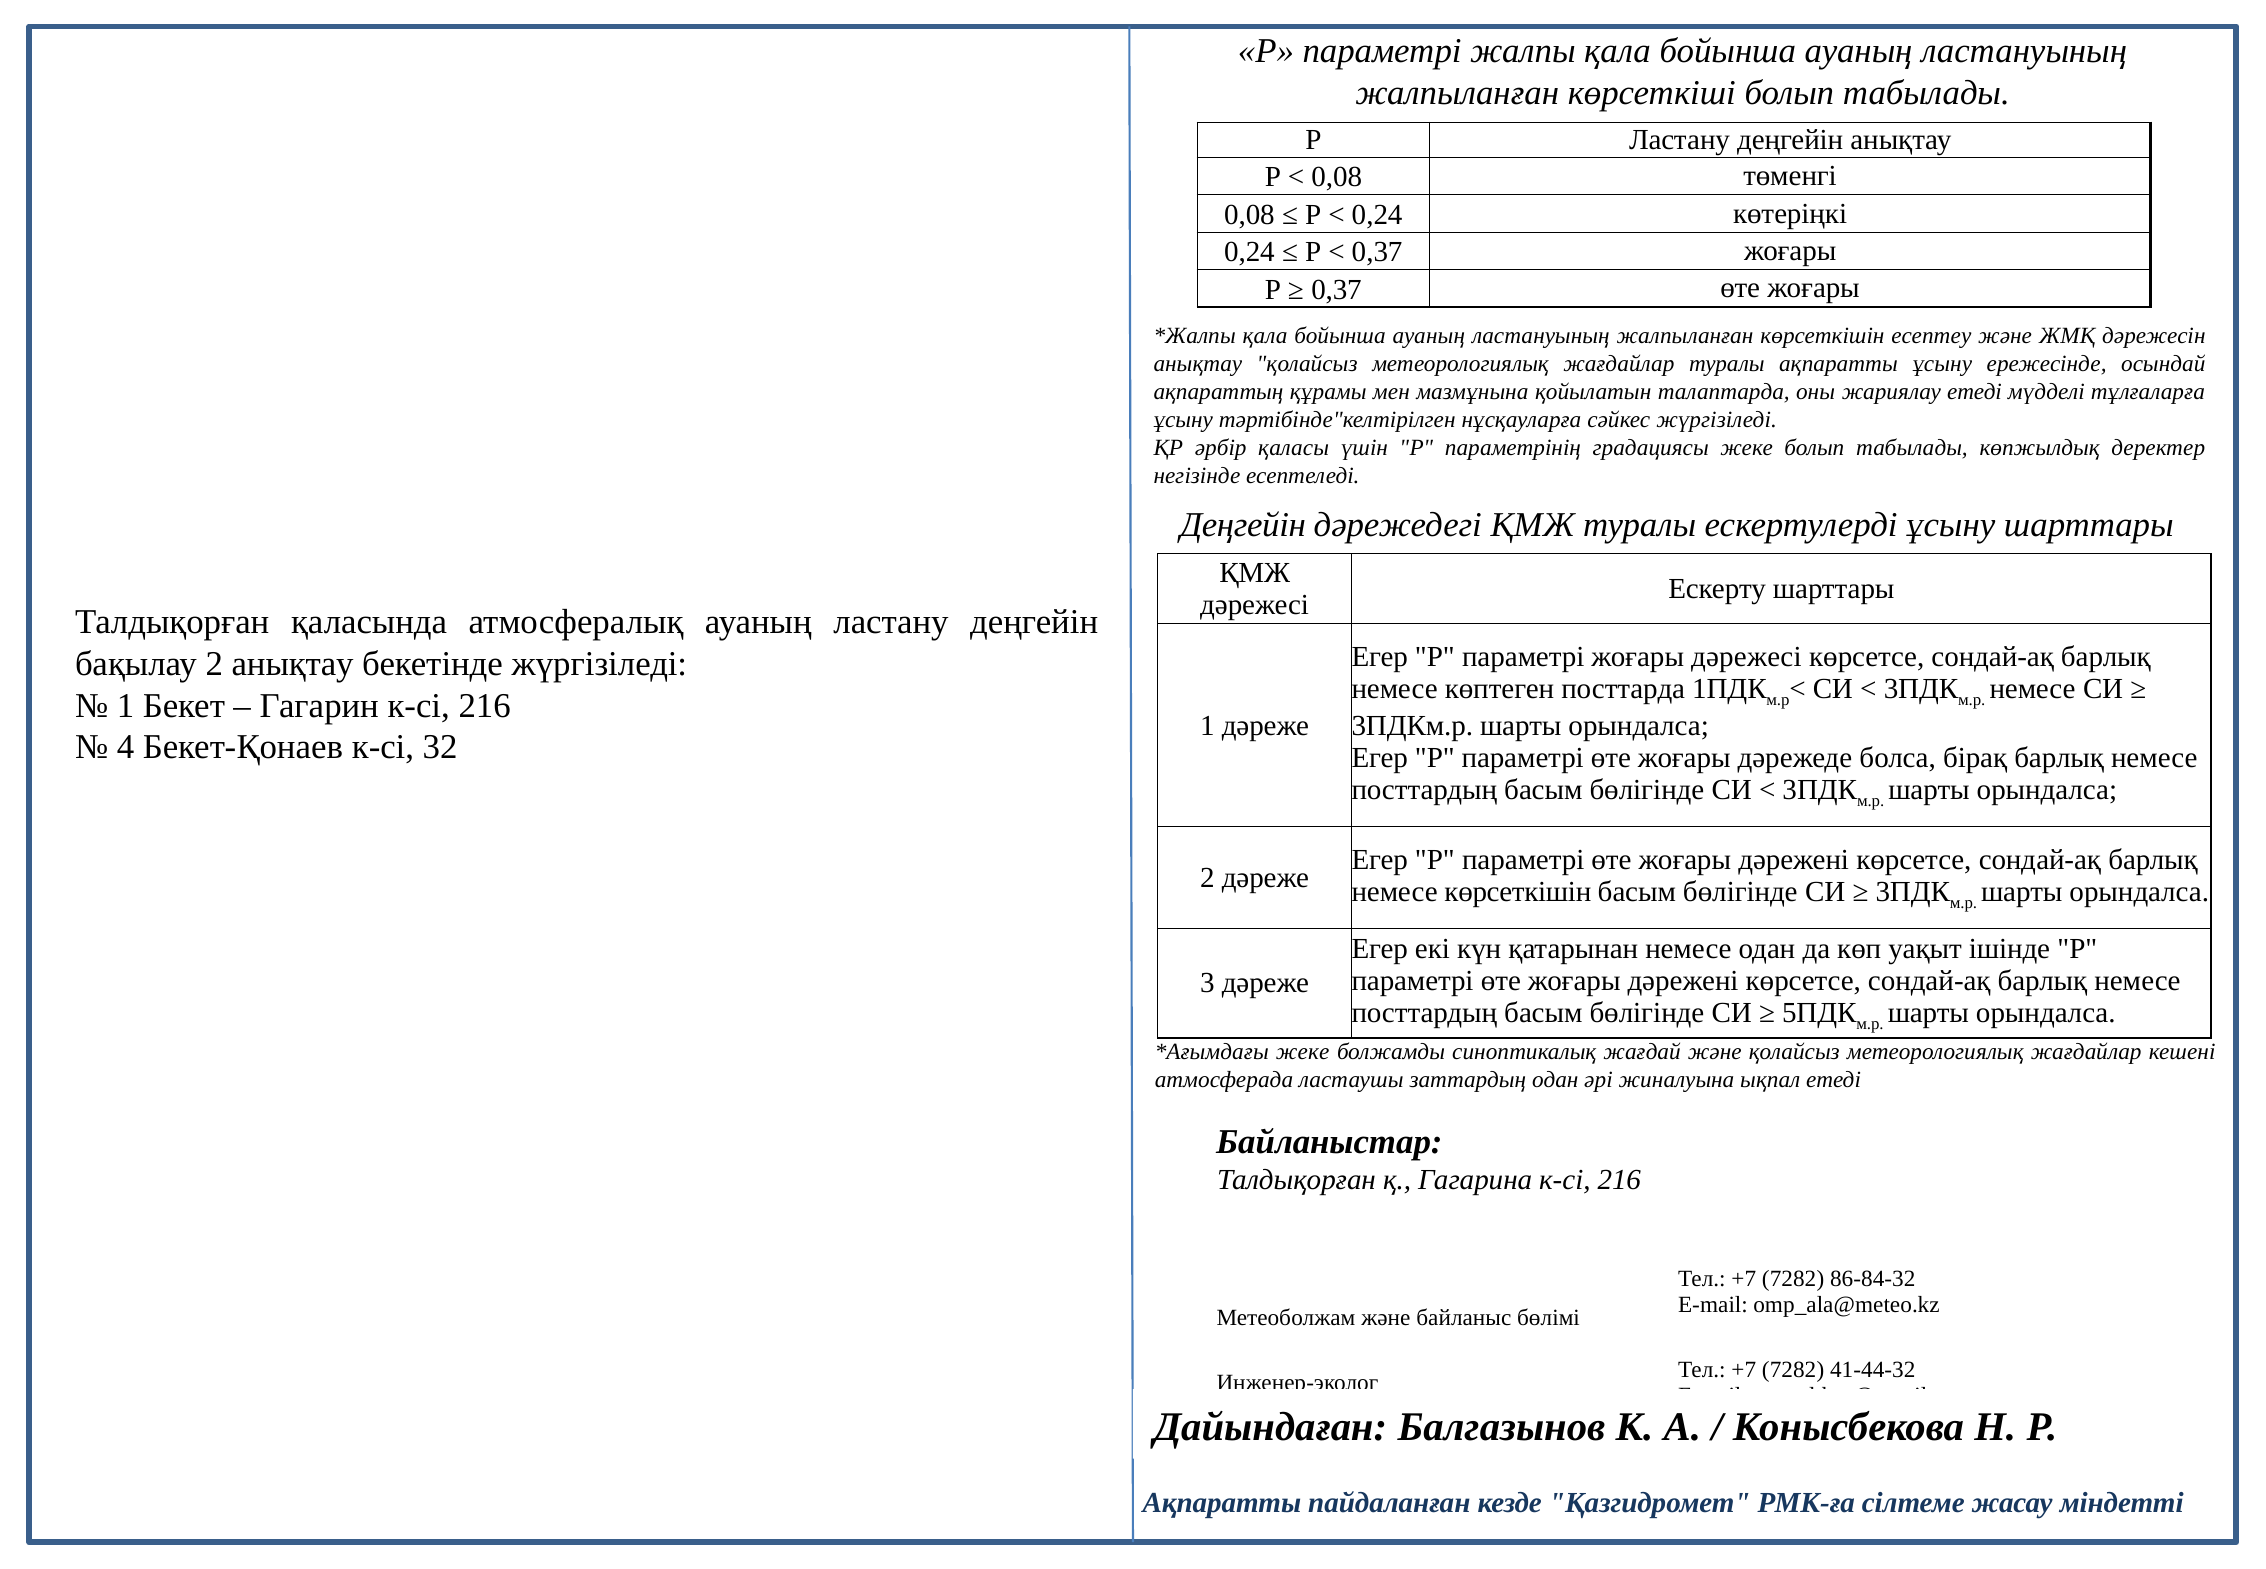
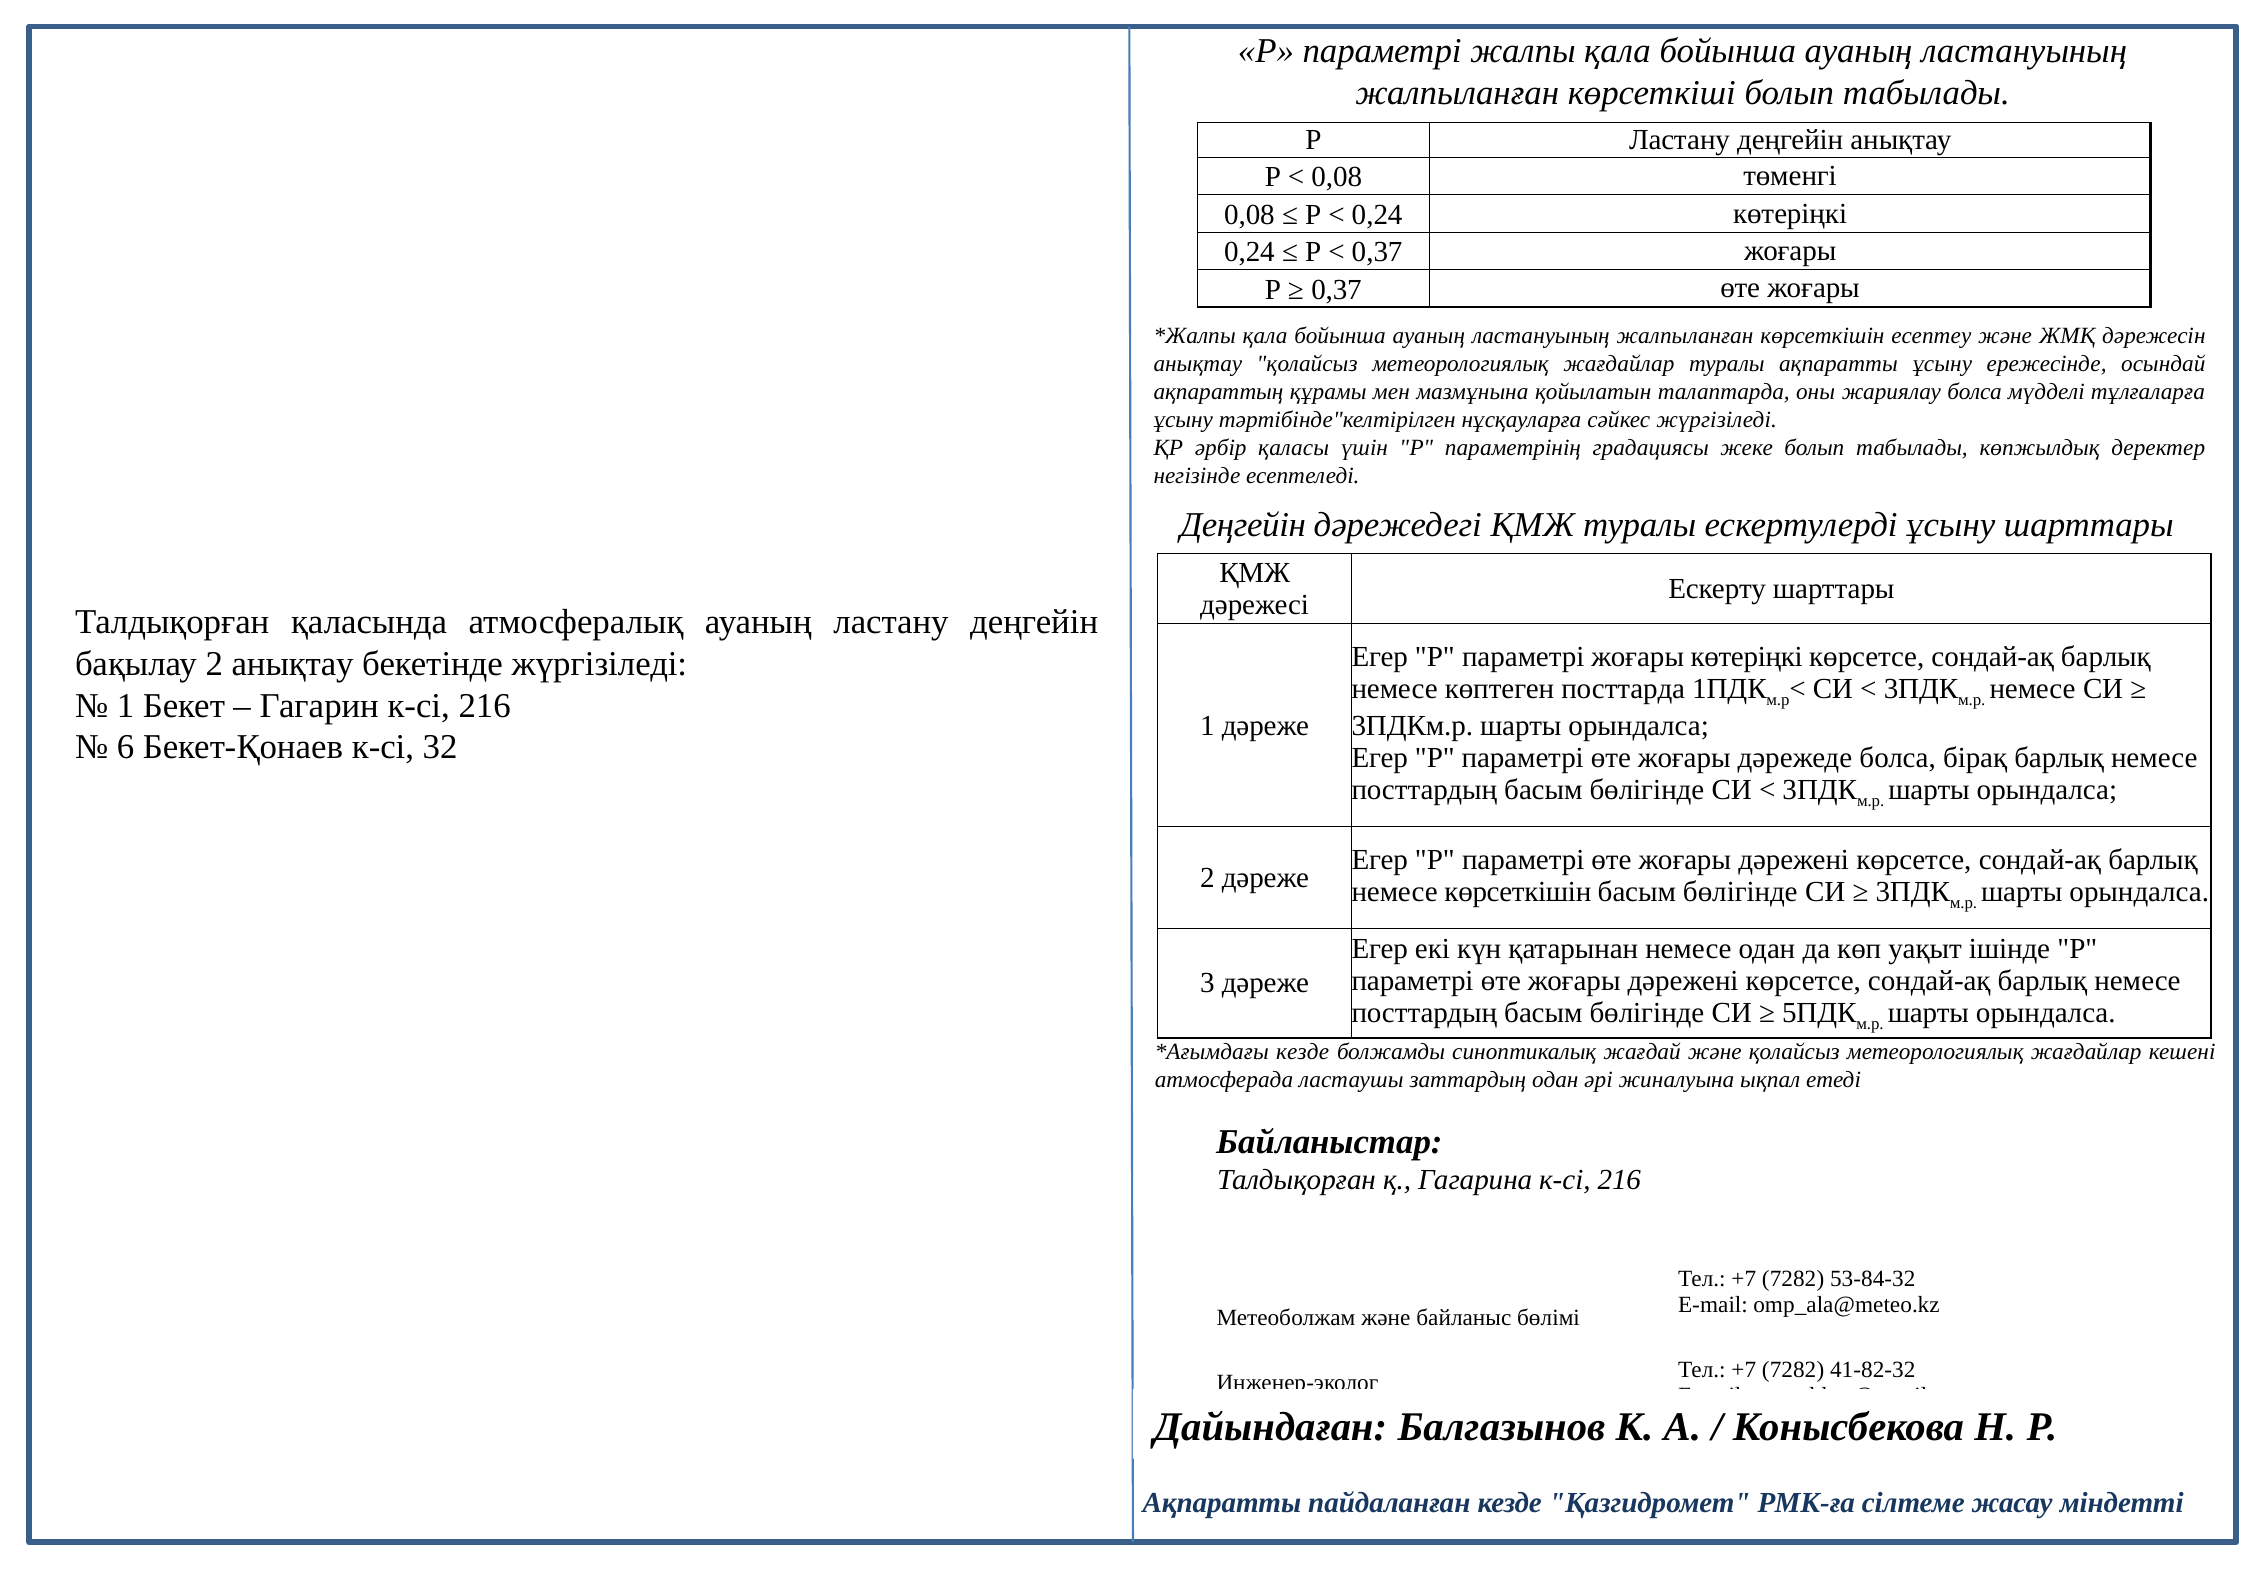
жариялау етеді: етеді -> болса (1975, 392)
жоғары дәрежесі: дәрежесі -> көтеріңкі (1747, 657)
4: 4 -> 6 (126, 747)
жеке: жеке -> кезде (1303, 1052)
86-84-32: 86-84-32 -> 53-84-32 (1873, 1279)
41-44-32: 41-44-32 -> 41-82-32 (1873, 1370)
